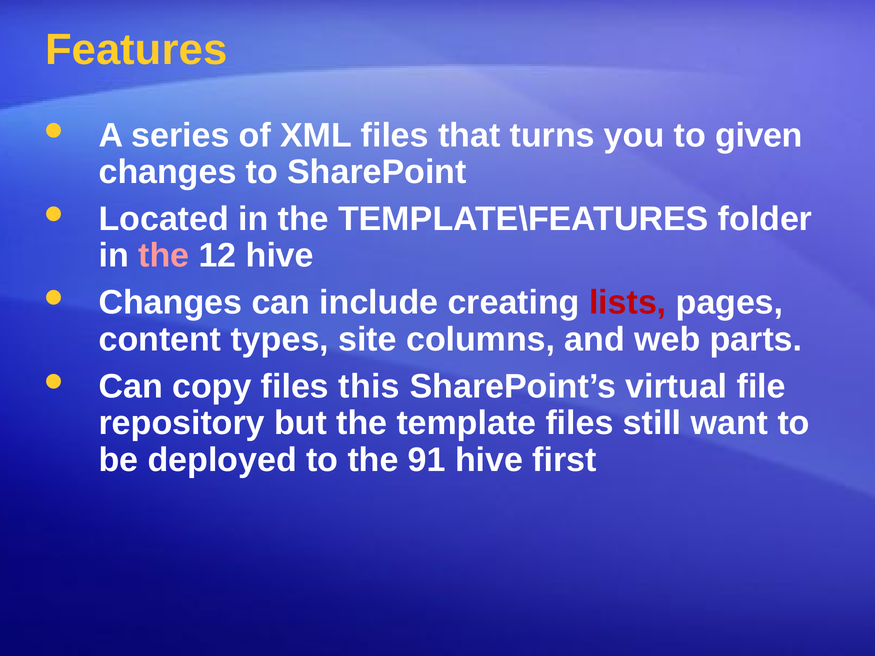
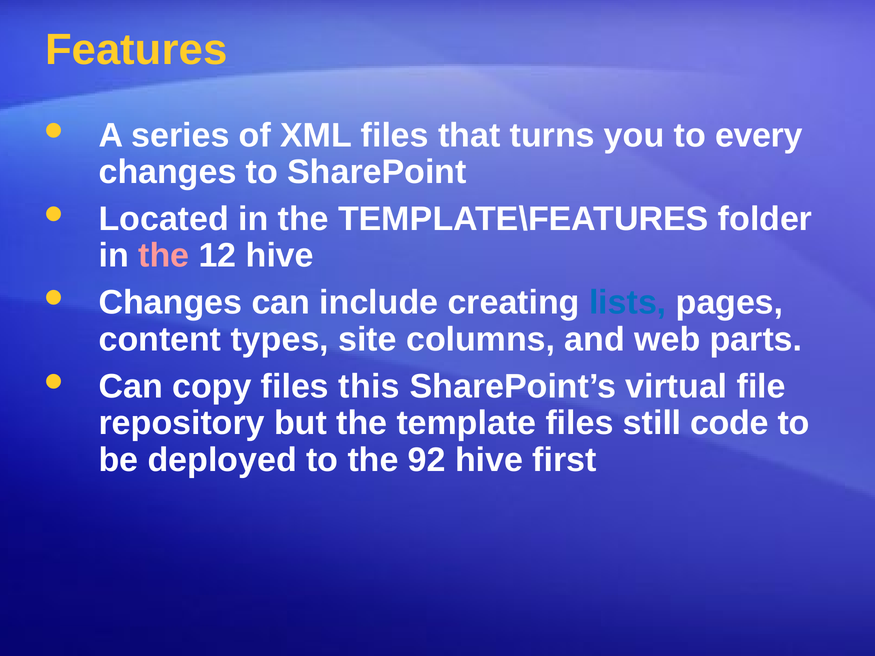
given: given -> every (759, 135)
lists colour: red -> blue (628, 303)
want: want -> code (730, 423)
91: 91 -> 92 (427, 460)
